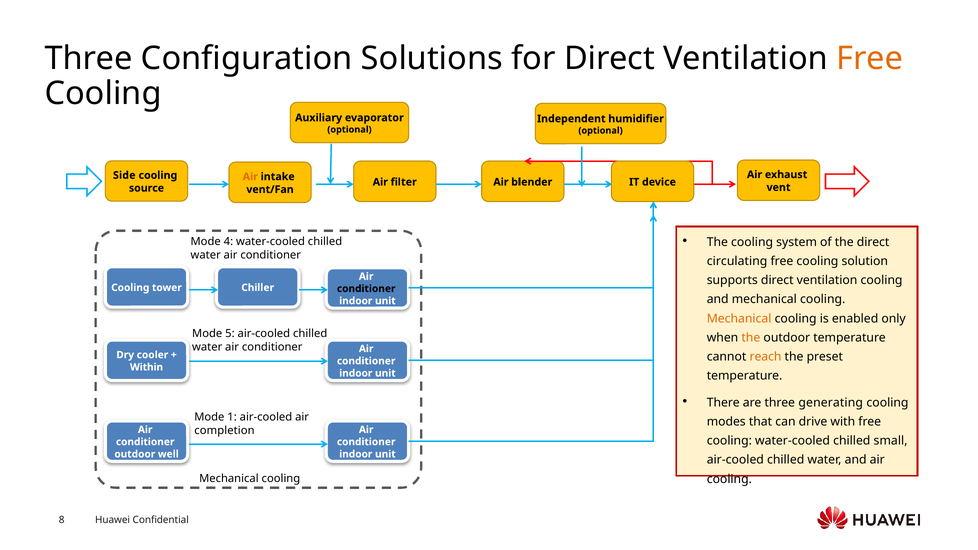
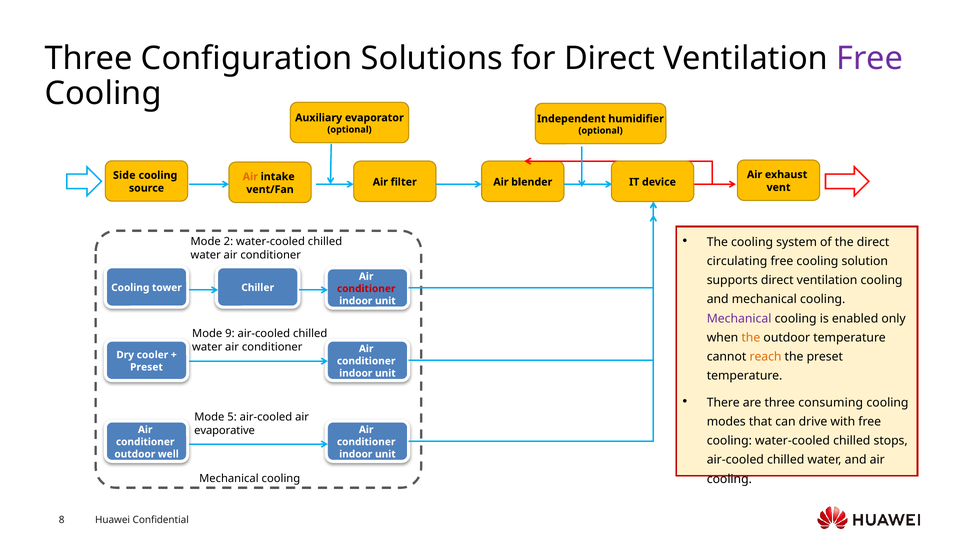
Free colour: orange -> purple (870, 58)
4: 4 -> 2 (228, 242)
conditioner colour: black -> red (366, 289)
Mechanical colour: orange -> purple (739, 319)
5: 5 -> 9 (230, 334)
Within: Within -> Preset (146, 367)
generating: generating -> consuming (831, 403)
1: 1 -> 5 (232, 417)
completion: completion -> evaporative (225, 431)
small: small -> stops (891, 441)
